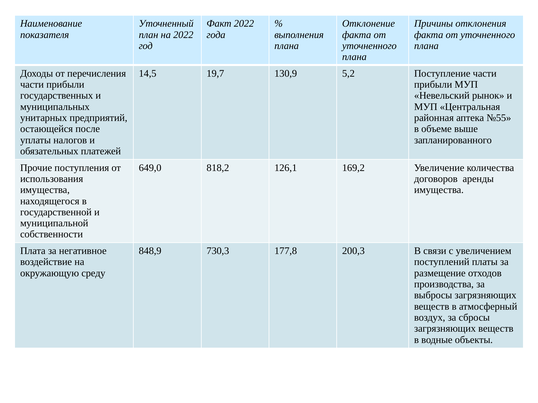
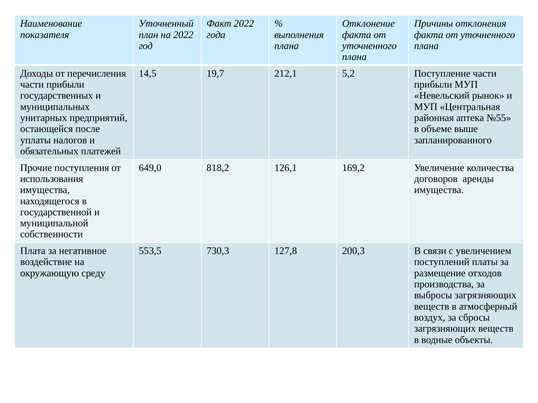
130,9: 130,9 -> 212,1 (286, 74)
848,9: 848,9 -> 553,5 (150, 251)
177,8: 177,8 -> 127,8 (286, 251)
